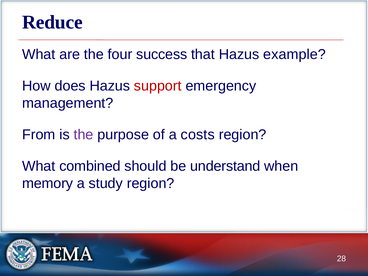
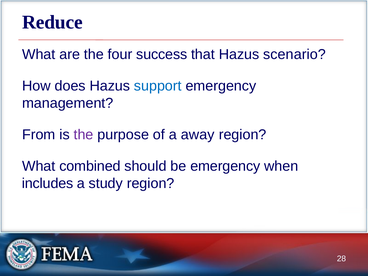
example: example -> scenario (295, 54)
support colour: red -> blue (158, 86)
costs: costs -> away (198, 135)
be understand: understand -> emergency (225, 166)
memory: memory -> includes (48, 183)
